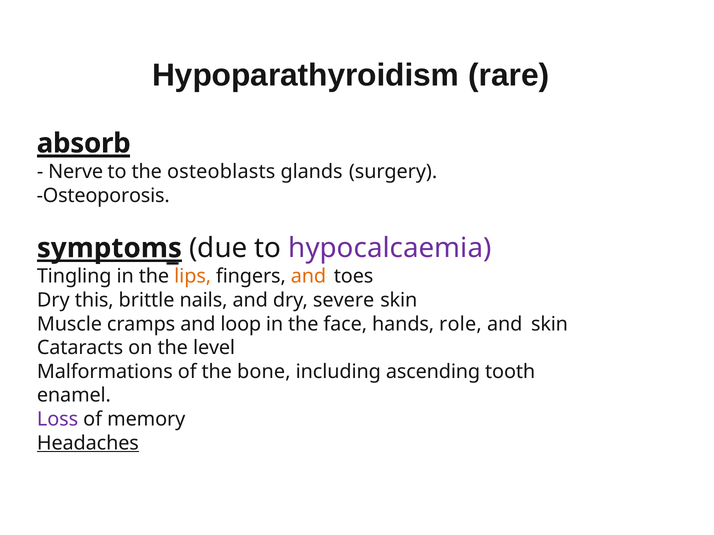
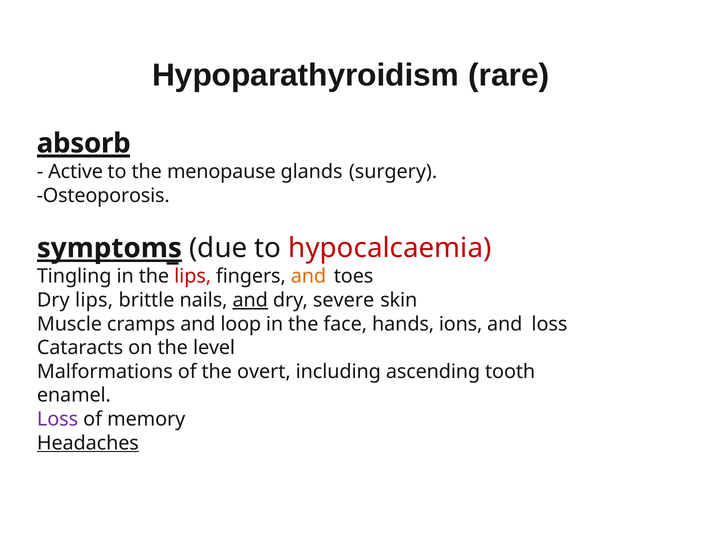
Nerve: Nerve -> Active (76, 172)
osteoblasts: osteoblasts -> menopause (221, 172)
hypocalcaemia colour: purple -> red (390, 248)
lips colour: orange -> red (193, 277)
Dry this: this -> lips (94, 300)
and underline: none -> present (250, 300)
role: role -> ions (461, 324)
and skin: skin -> loss (549, 324)
bone: bone -> overt (264, 372)
